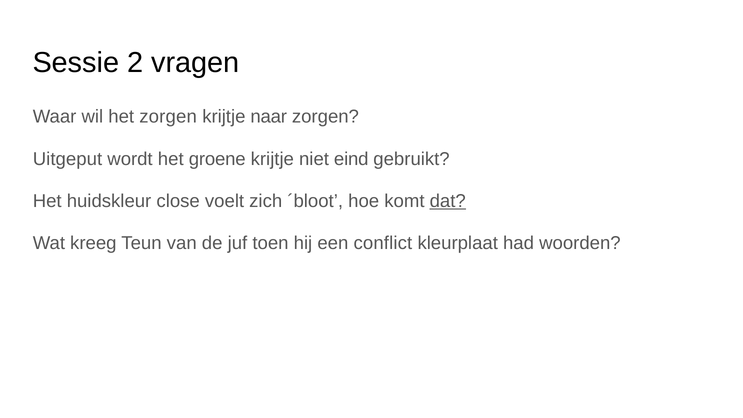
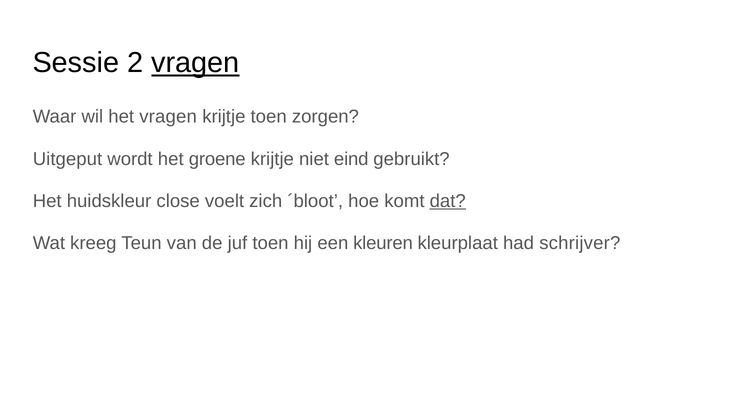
vragen underline: none -> present (195, 63)
het zorgen: zorgen -> vragen (168, 117)
krijtje naar: naar -> toen (269, 117)
conflict: conflict -> kleuren (383, 243)
woorden: woorden -> schrijver (580, 243)
